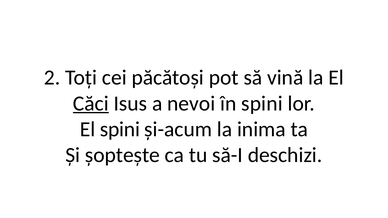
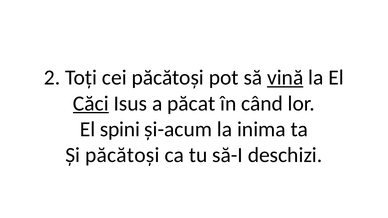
vină underline: none -> present (285, 78)
nevoi: nevoi -> păcat (191, 104)
în spini: spini -> când (262, 104)
Și șoptește: șoptește -> păcătoși (122, 155)
